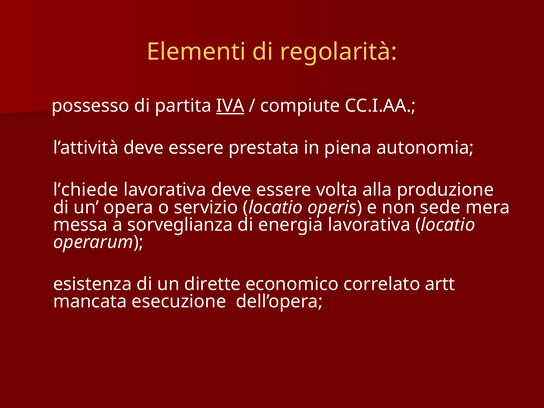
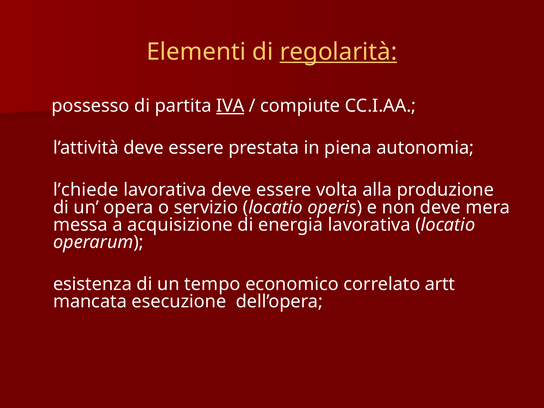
regolarità underline: none -> present (338, 52)
non sede: sede -> deve (440, 207)
sorveglianza: sorveglianza -> acquisizione (180, 225)
dirette: dirette -> tempo (212, 284)
